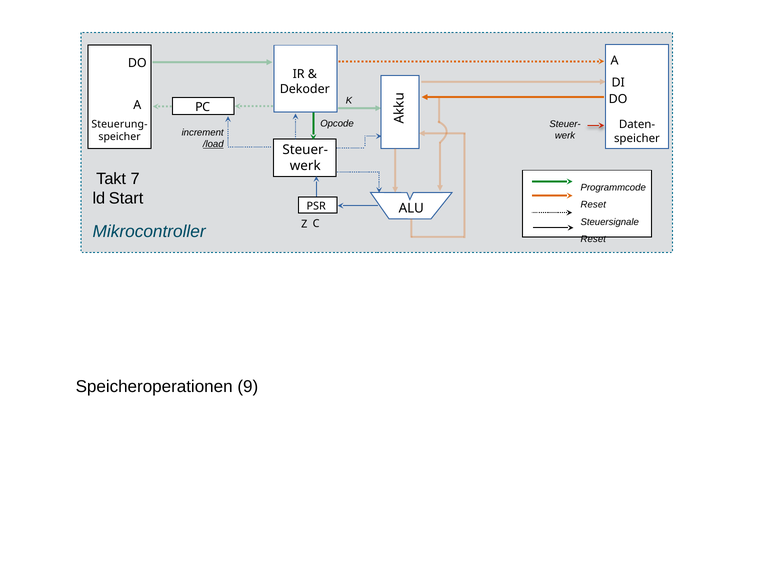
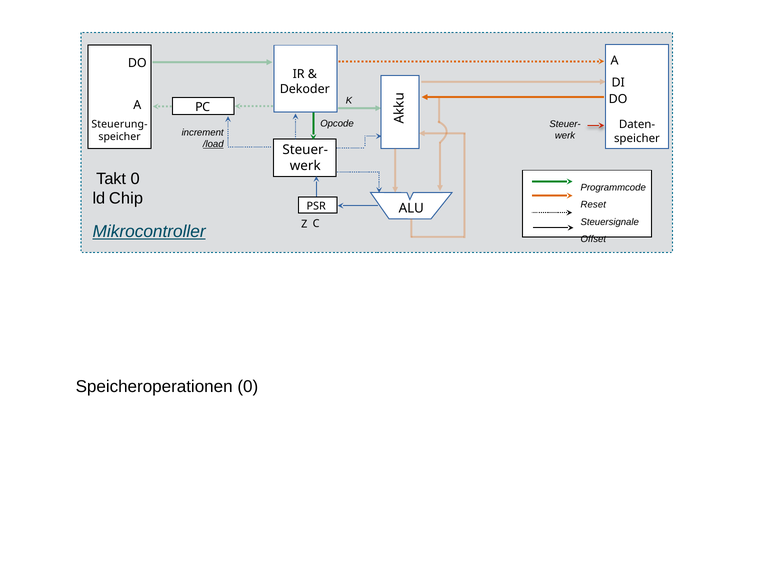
Takt 7: 7 -> 0 (135, 179)
Start: Start -> Chip (126, 199)
Mikrocontroller underline: none -> present (149, 232)
Reset: Reset -> Offset (593, 239)
Speicheroperationen 9: 9 -> 0 (248, 387)
